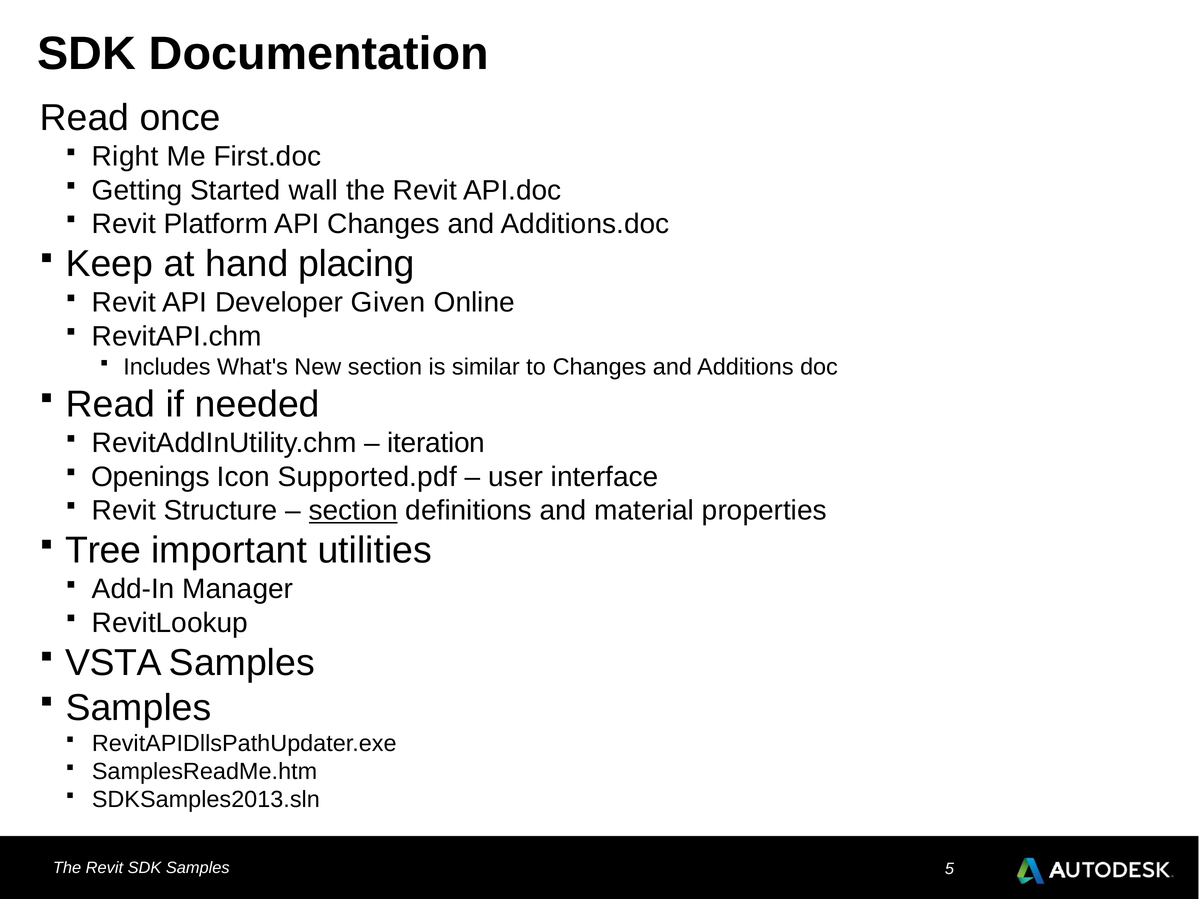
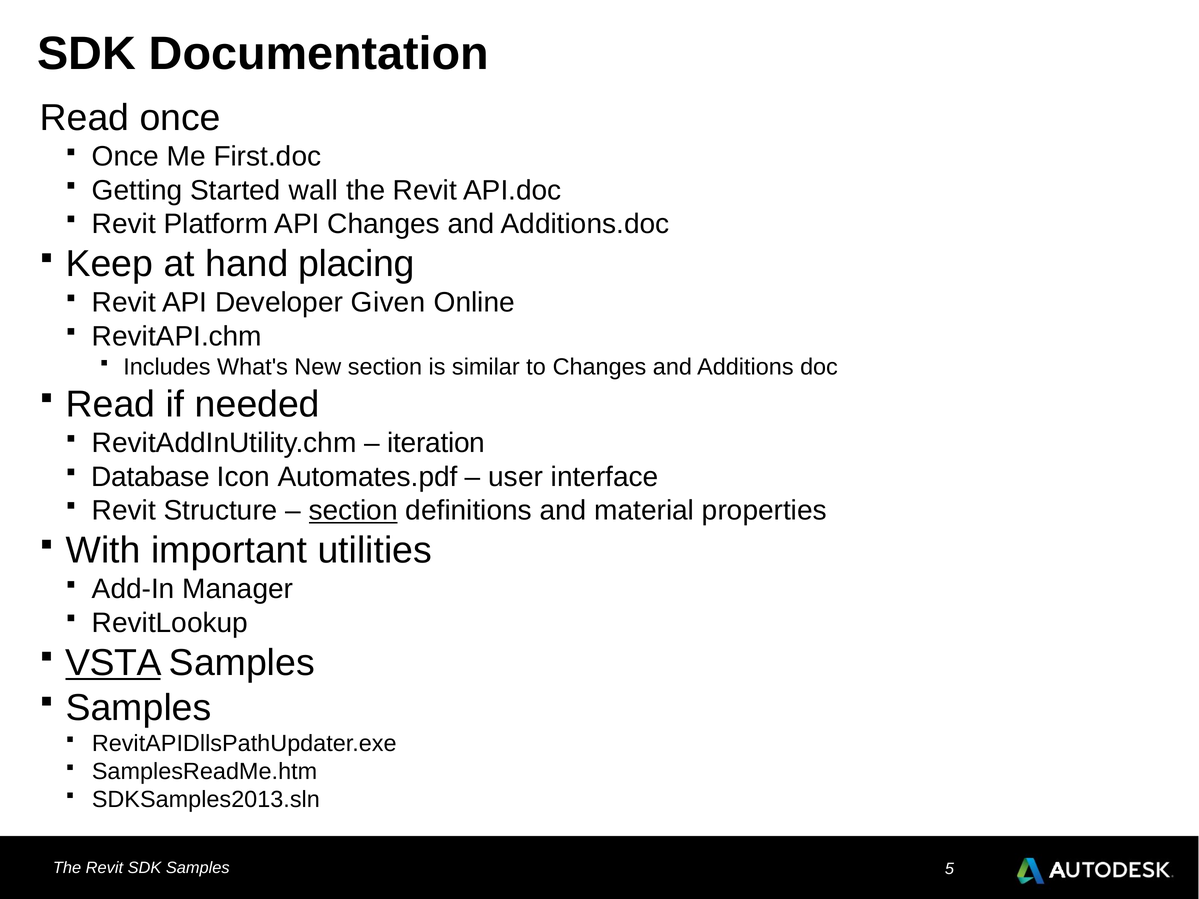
Right: Right -> Once (125, 157)
Openings: Openings -> Database (151, 477)
Supported.pdf: Supported.pdf -> Automates.pdf (367, 477)
Tree: Tree -> With (103, 551)
VSTA underline: none -> present (113, 663)
